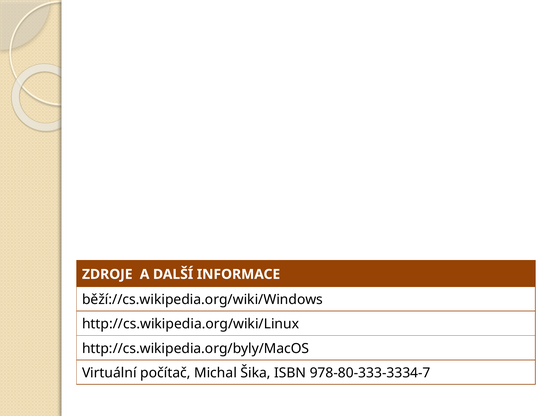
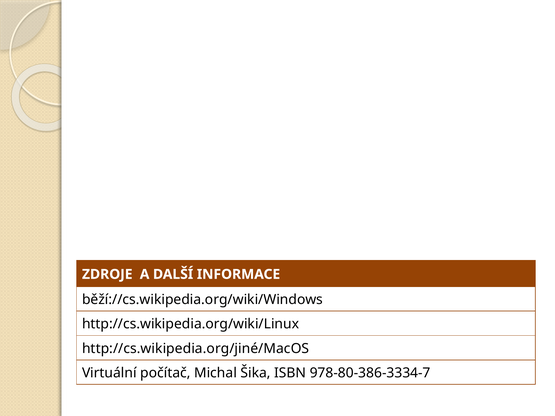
http://cs.wikipedia.org/byly/MacOS: http://cs.wikipedia.org/byly/MacOS -> http://cs.wikipedia.org/jiné/MacOS (196, 349)
978-80-333-3334-7: 978-80-333-3334-7 -> 978-80-386-3334-7 (370, 373)
